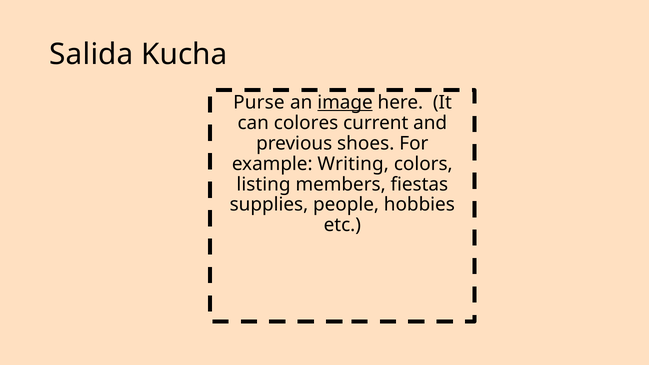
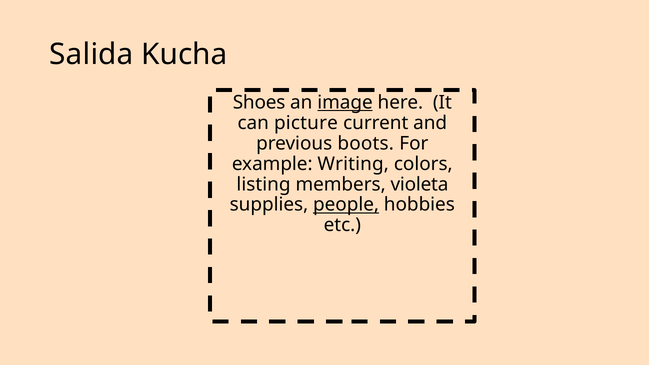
Purse: Purse -> Shoes (259, 103)
colores: colores -> picture (306, 123)
shoes: shoes -> boots (366, 143)
fiestas: fiestas -> violeta (419, 184)
people underline: none -> present (346, 205)
